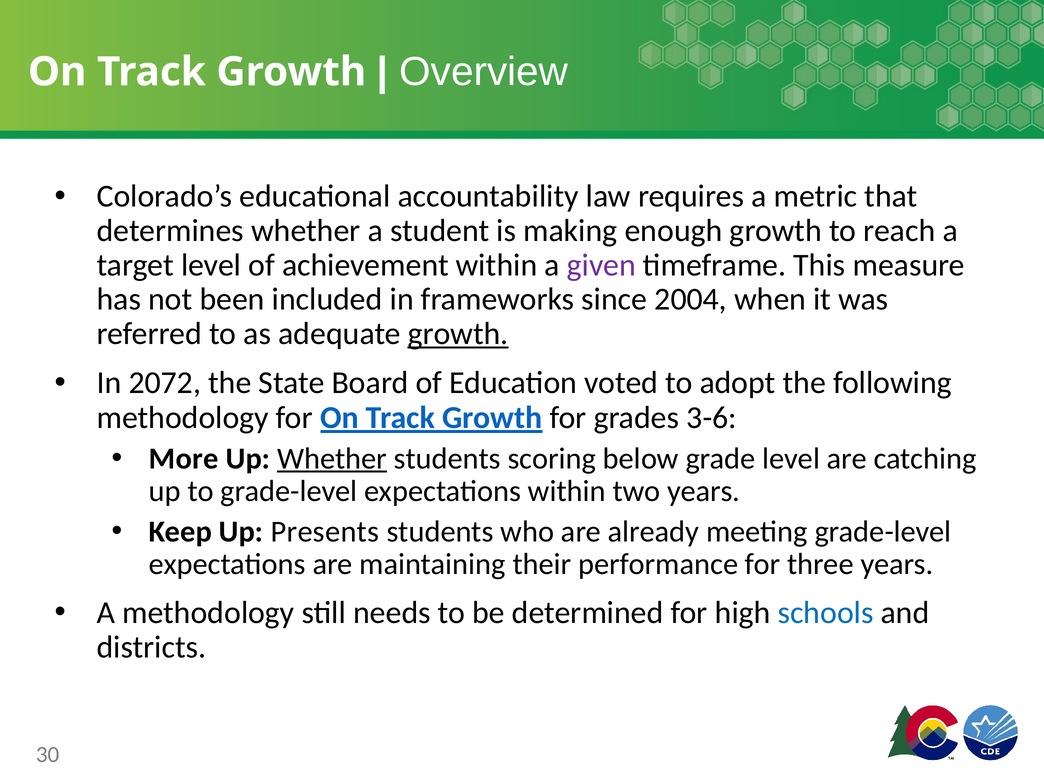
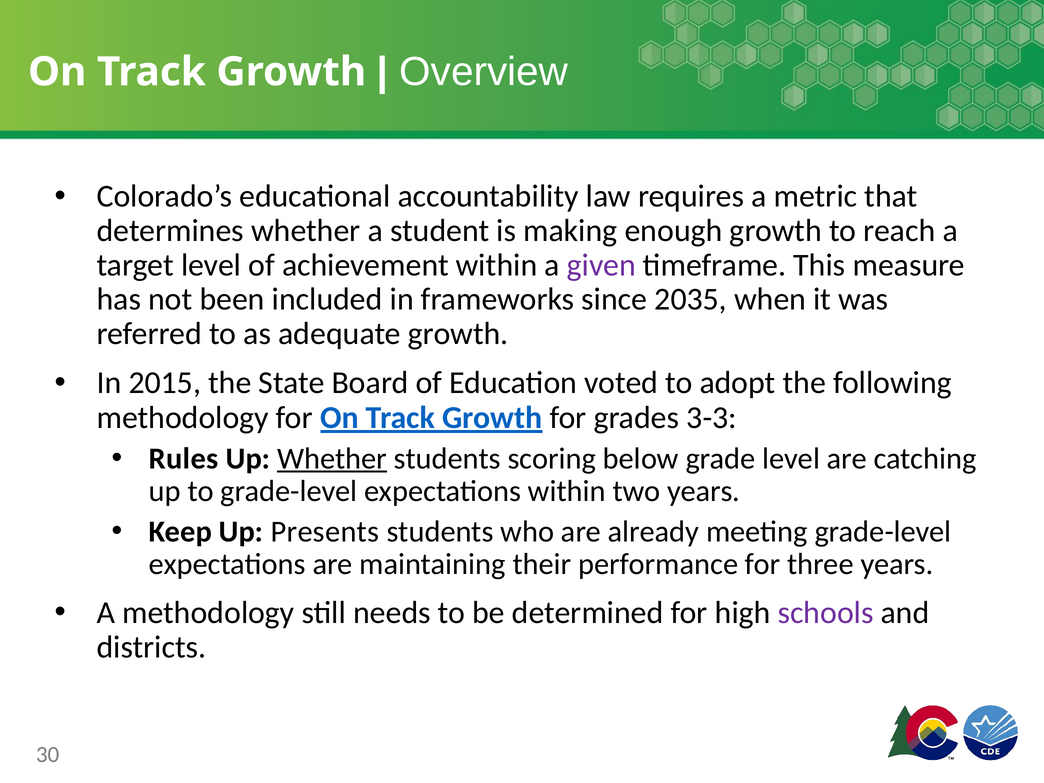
2004: 2004 -> 2035 (691, 299)
growth underline: present -> none (458, 334)
2072: 2072 -> 2015 (165, 383)
3-6: 3-6 -> 3-3 (712, 418)
More: More -> Rules (184, 459)
schools colour: blue -> purple (826, 613)
